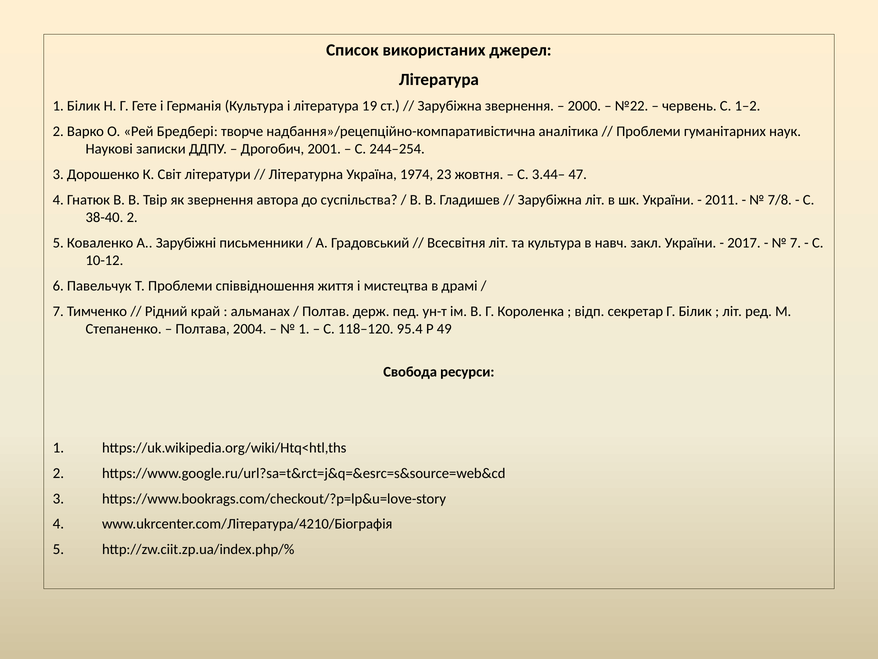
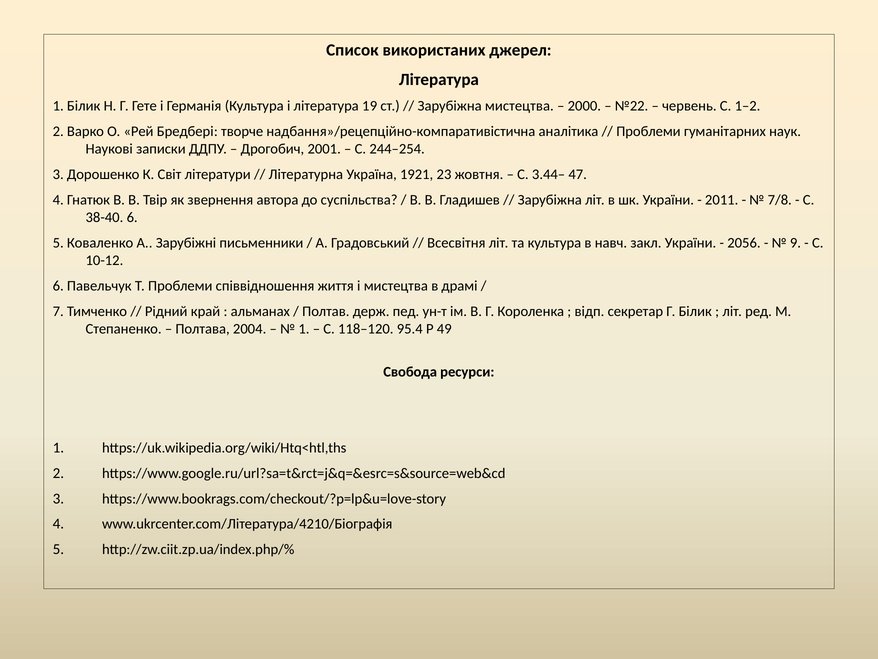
Зарубіжна звернення: звернення -> мистецтва (519, 106)
1974: 1974 -> 1921 (417, 174)
38-40 2: 2 -> 6 (132, 217)
2017: 2017 -> 2056 (744, 243)
7: 7 -> 9 (795, 243)
